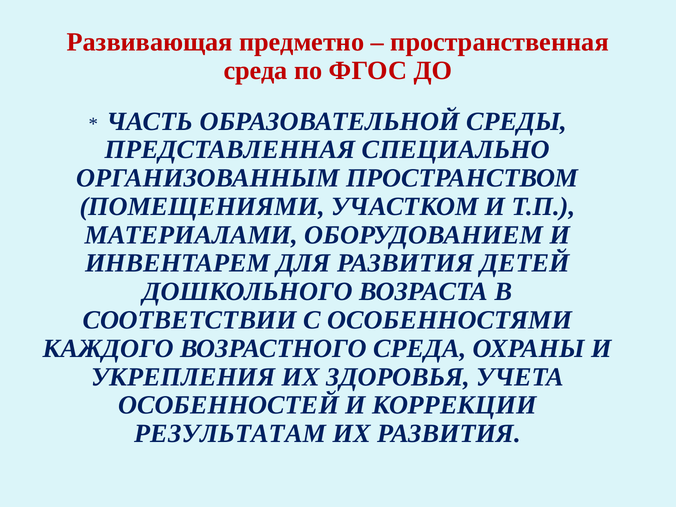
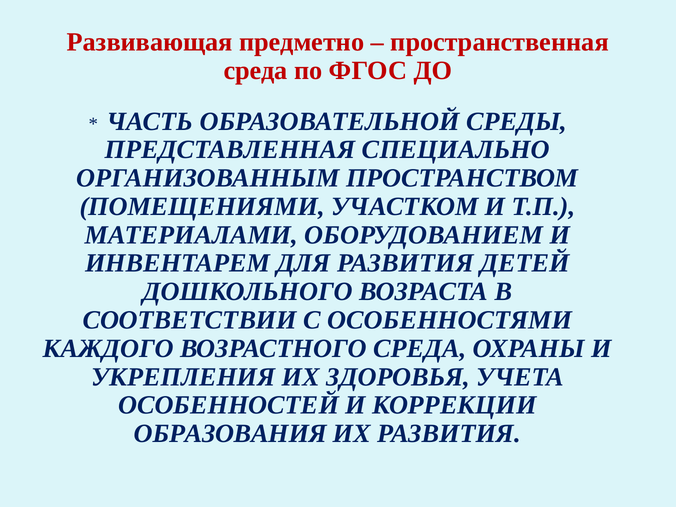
РЕЗУЛЬТАТАМ: РЕЗУЛЬТАТАМ -> ОБРАЗОВАНИЯ (230, 434)
